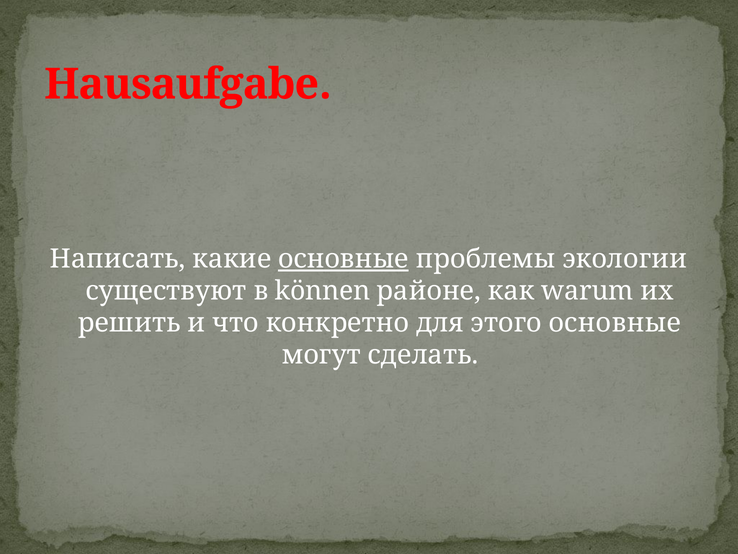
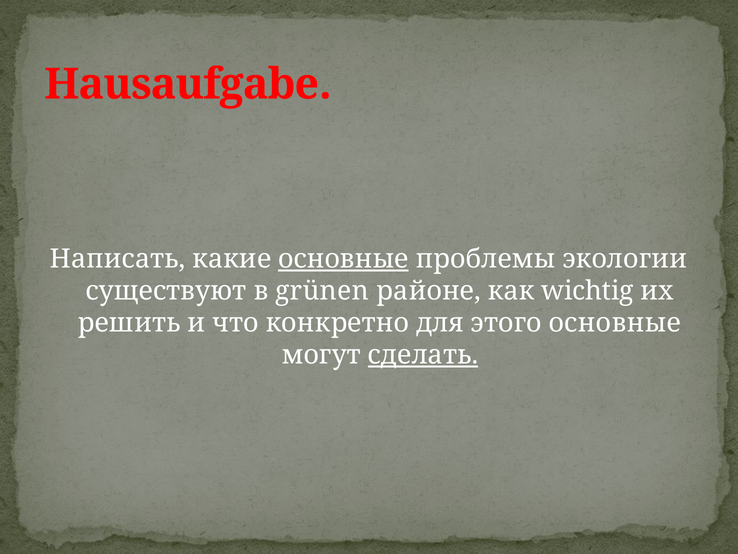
können: können -> grünen (322, 291)
warum: warum -> wichtig (588, 291)
сделать underline: none -> present (423, 355)
